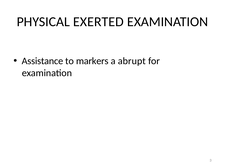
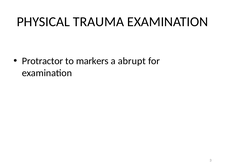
EXERTED: EXERTED -> TRAUMA (98, 22)
Assistance: Assistance -> Protractor (42, 61)
